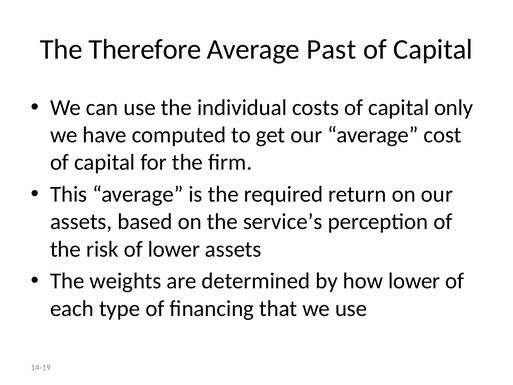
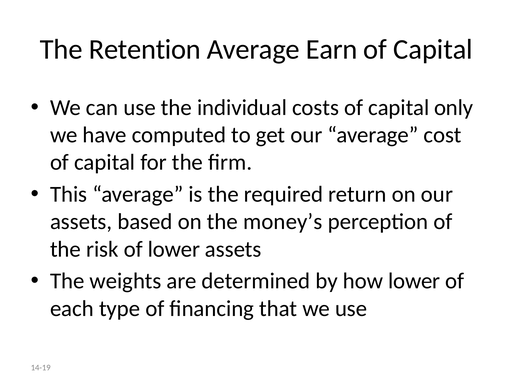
Therefore: Therefore -> Retention (145, 49)
Past: Past -> Earn (332, 49)
service’s: service’s -> money’s (283, 222)
